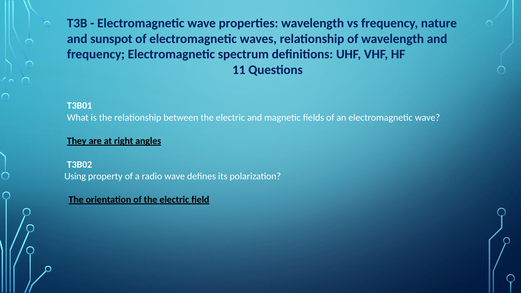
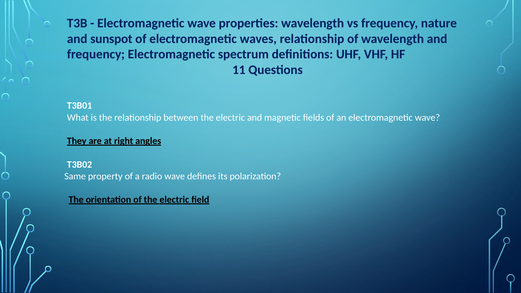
Using: Using -> Same (75, 176)
